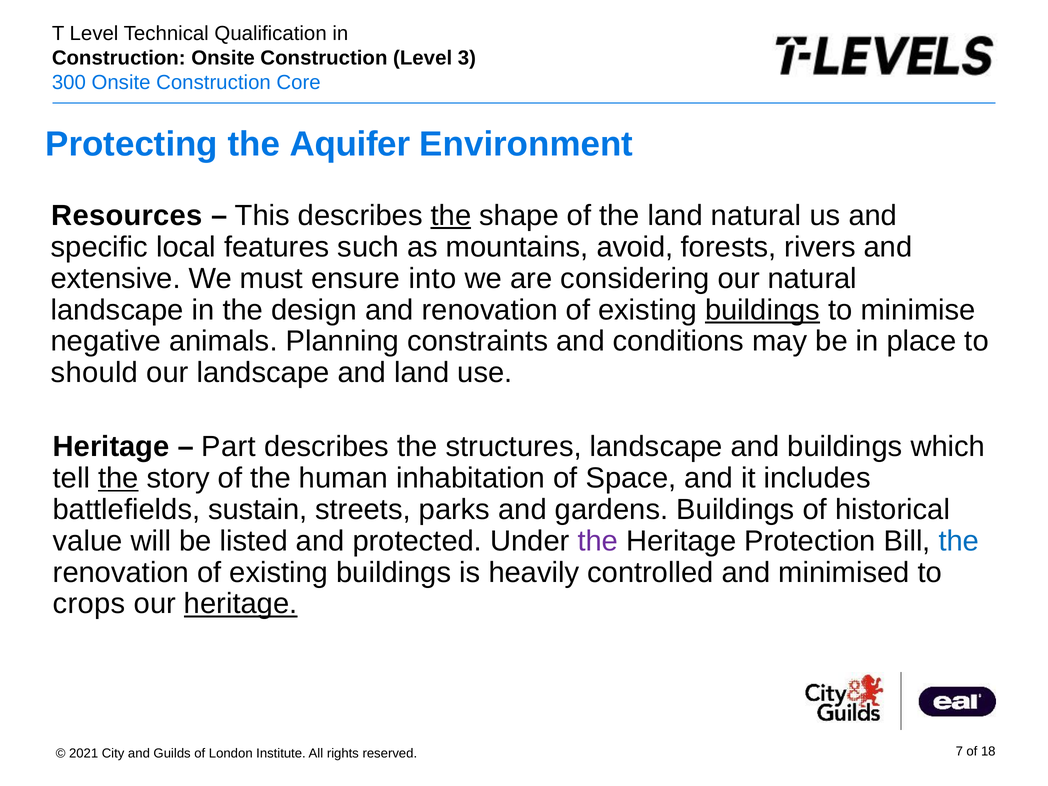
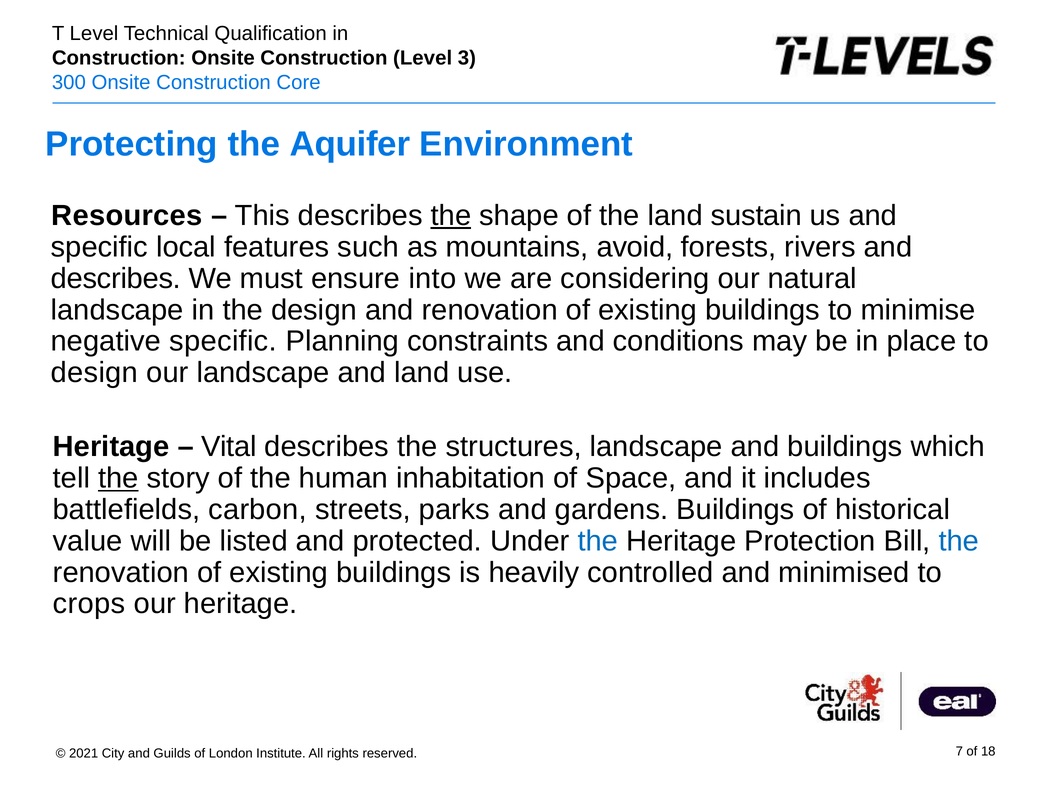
land natural: natural -> sustain (756, 216)
extensive: extensive -> describes (116, 278)
buildings underline: present -> none (763, 310)
negative animals: animals -> specific (223, 341)
should: should -> design (94, 373)
Part: Part -> Vital (229, 447)
sustain: sustain -> carbon (258, 510)
the colour: purple -> blue (598, 541)
heritage underline: present -> none (241, 604)
